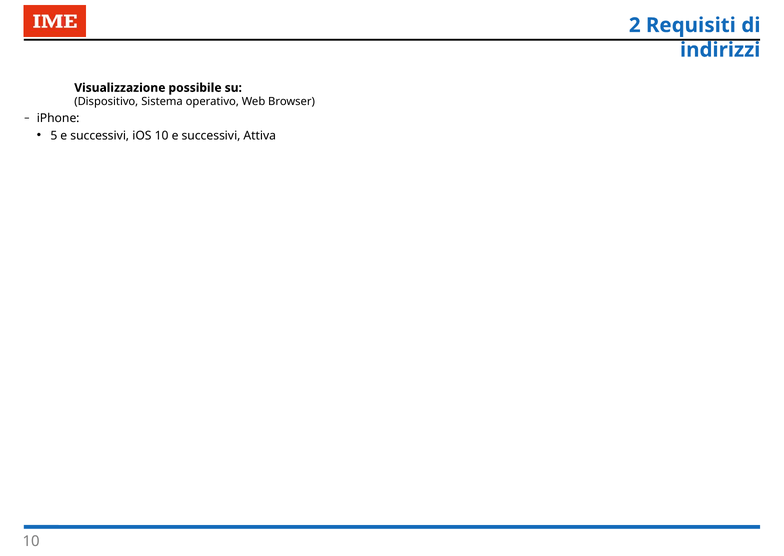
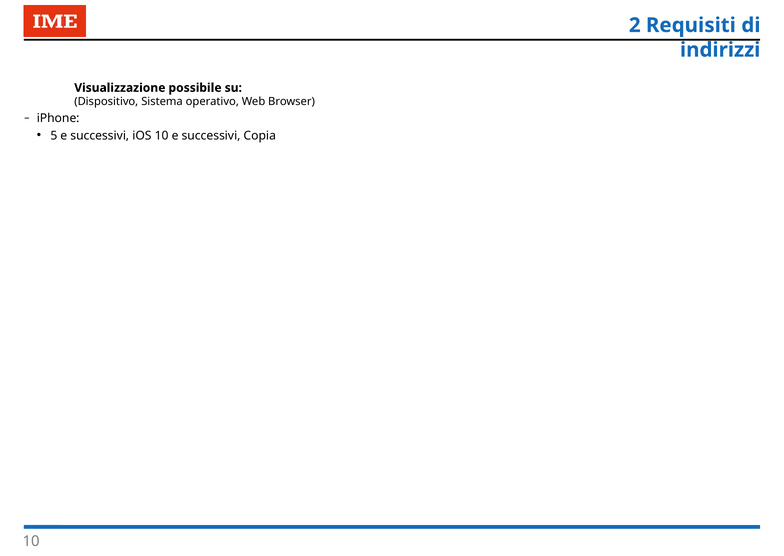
Attiva: Attiva -> Copia (260, 136)
